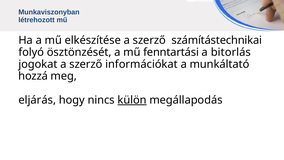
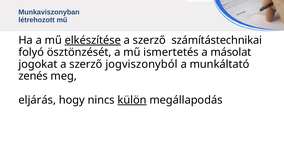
elkészítése underline: none -> present (93, 40)
fenntartási: fenntartási -> ismertetés (171, 52)
bitorlás: bitorlás -> másolat (231, 52)
információkat: információkat -> jogviszonyból (141, 64)
hozzá: hozzá -> zenés (33, 76)
